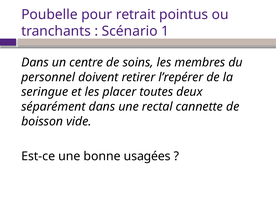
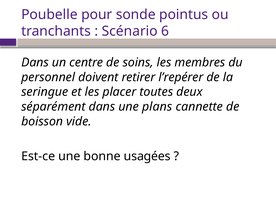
retrait: retrait -> sonde (136, 15)
1: 1 -> 6 (165, 31)
rectal: rectal -> plans (157, 107)
